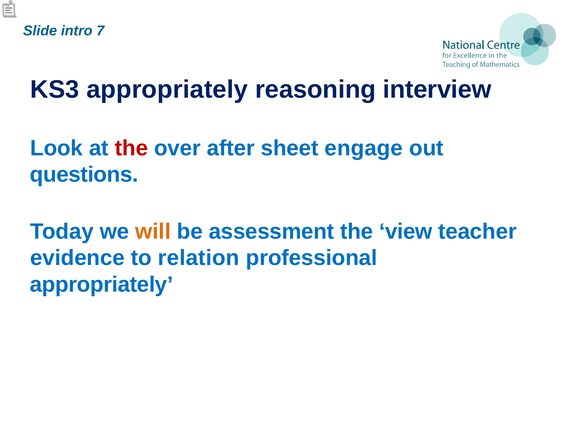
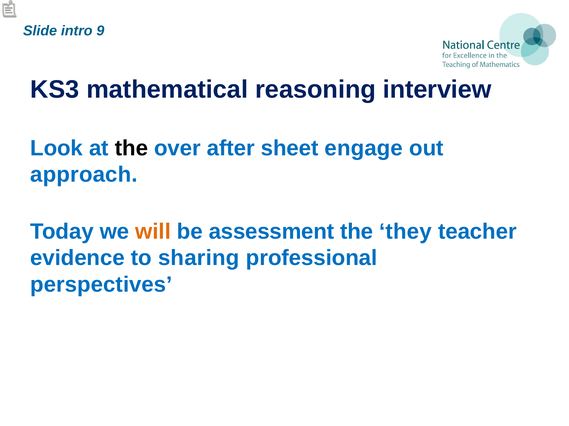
7: 7 -> 9 (100, 31)
KS3 appropriately: appropriately -> mathematical (167, 90)
the colour: red -> black (131, 148)
questions: questions -> approach (84, 175)
view: view -> they (406, 232)
relation: relation -> sharing (199, 258)
appropriately: appropriately -> perspectives (101, 285)
